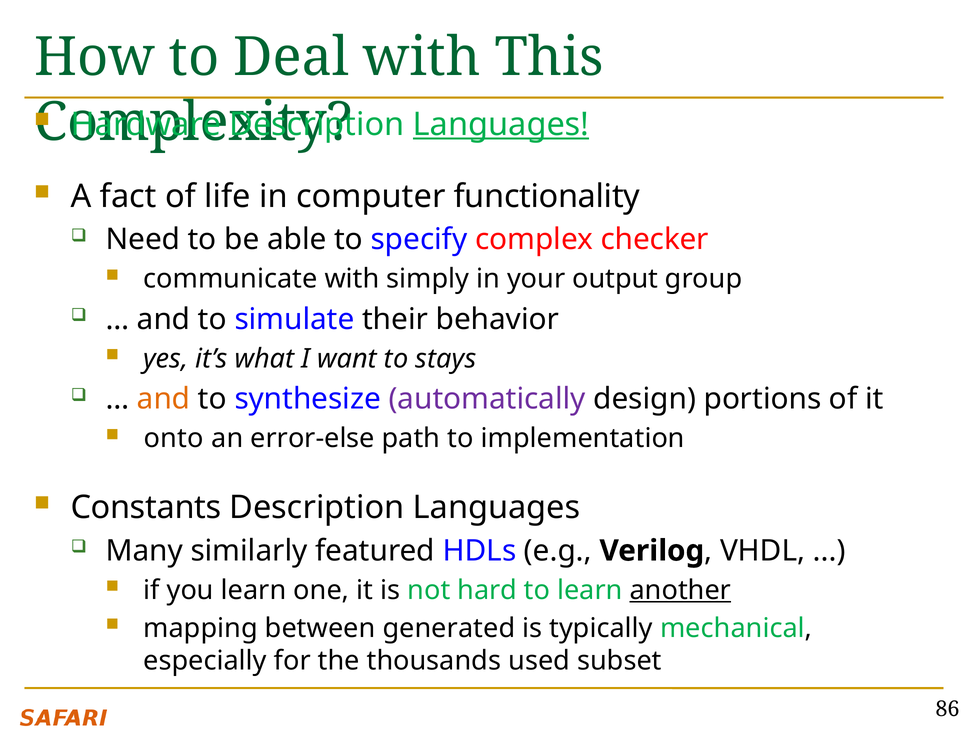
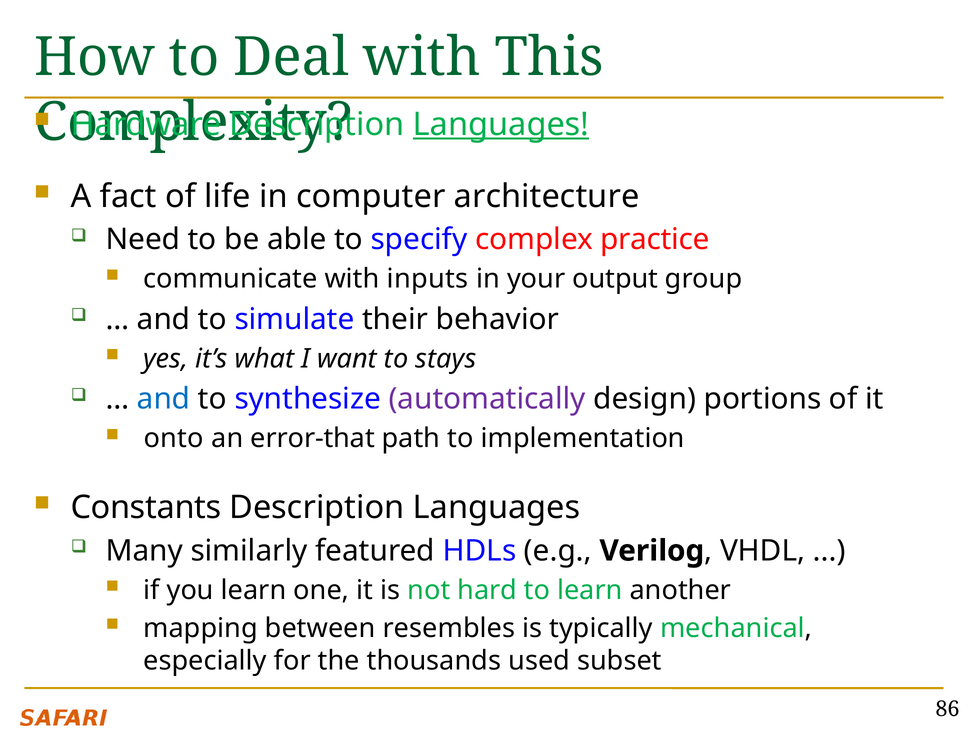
functionality: functionality -> architecture (547, 196)
checker: checker -> practice (655, 240)
simply: simply -> inputs (428, 279)
and colour: orange -> blue (164, 399)
error-else: error-else -> error-that (313, 438)
another underline: present -> none (680, 590)
generated: generated -> resembles (449, 628)
